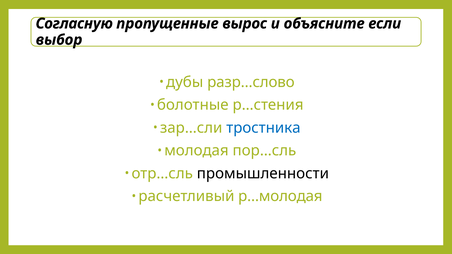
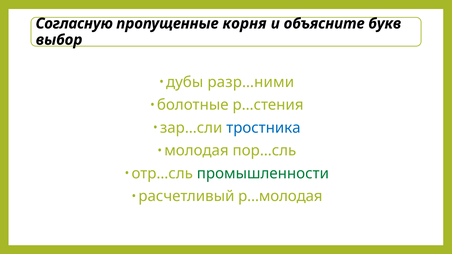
вырос: вырос -> корня (245, 24)
если: если -> букв (385, 24)
разр…слово: разр…слово -> разр…ними (251, 82)
промышленности colour: black -> green (263, 174)
